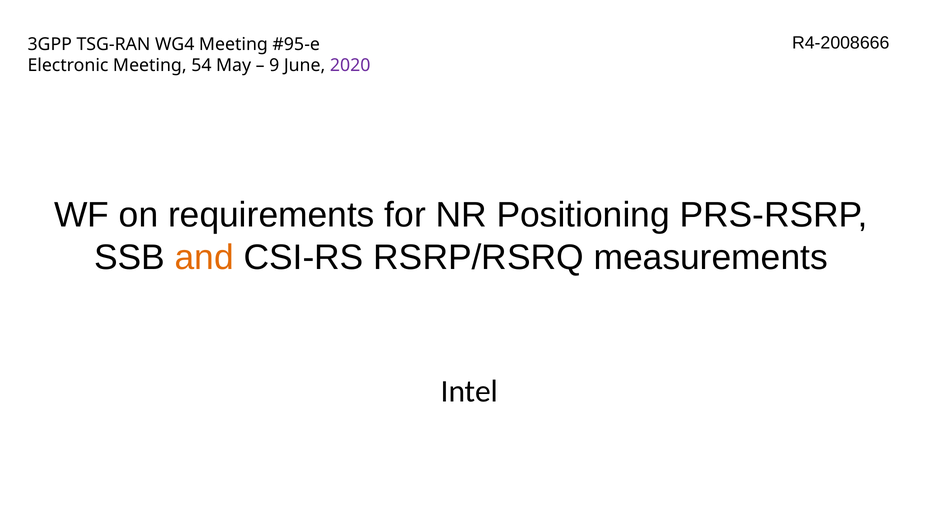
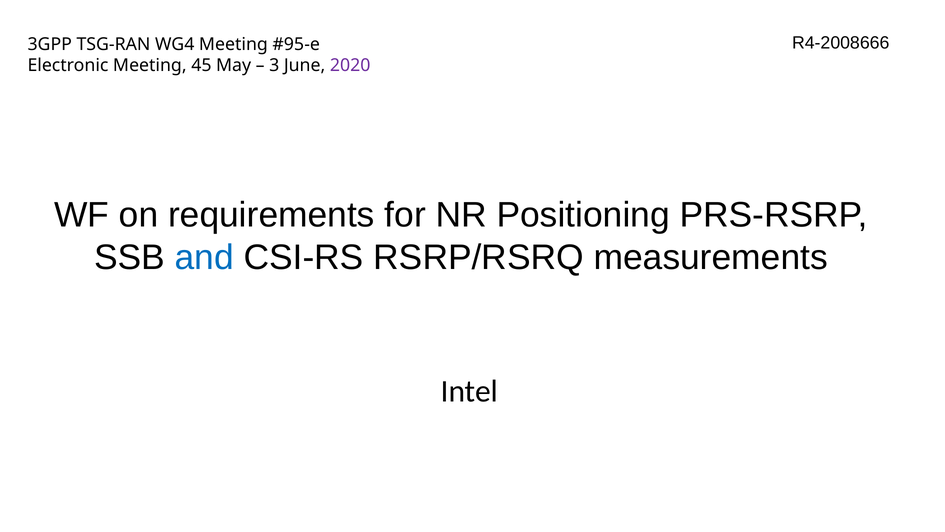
54: 54 -> 45 (201, 65)
9: 9 -> 3 (274, 65)
and colour: orange -> blue (204, 257)
